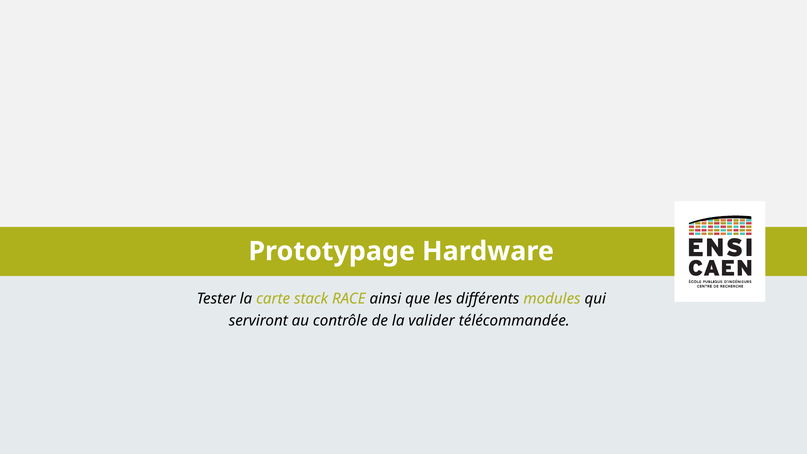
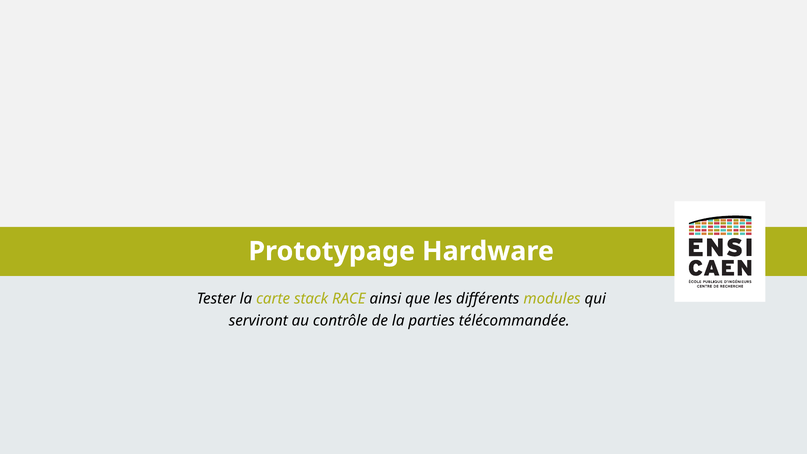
valider: valider -> parties (432, 321)
